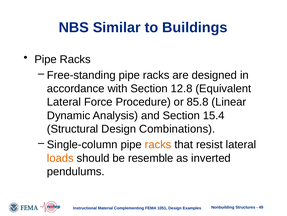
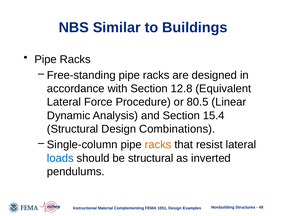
85.8: 85.8 -> 80.5 (198, 102)
loads colour: orange -> blue (60, 158)
be resemble: resemble -> structural (151, 158)
